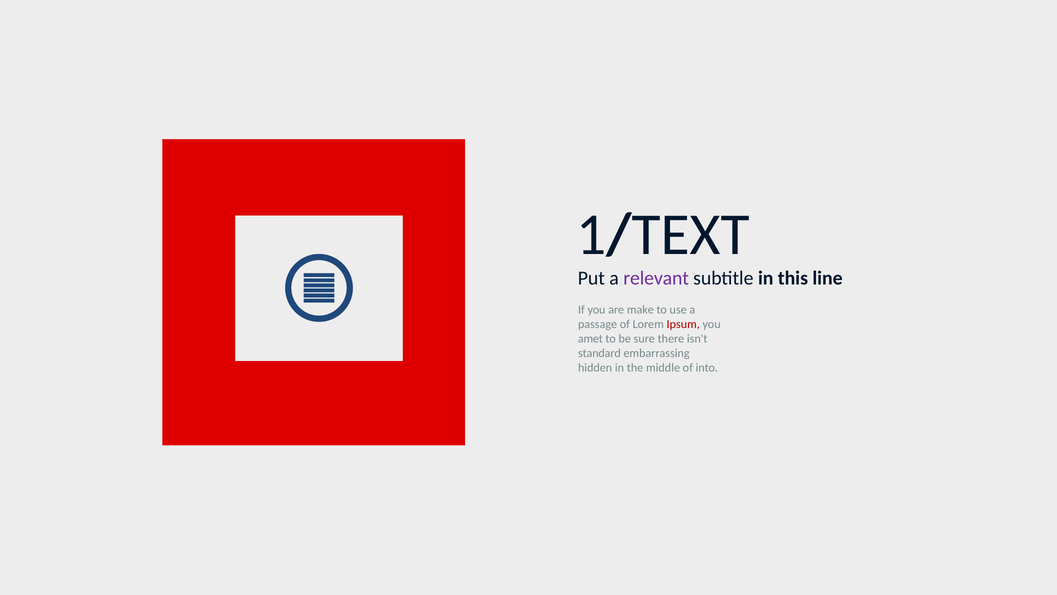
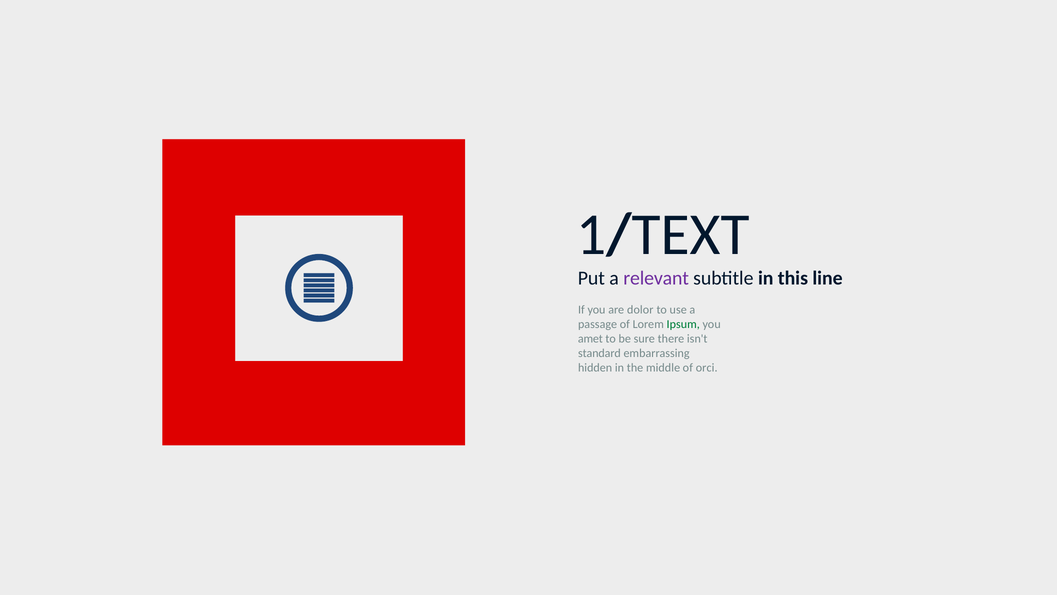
make: make -> dolor (640, 309)
Ipsum colour: red -> green (683, 324)
into: into -> orci (707, 367)
